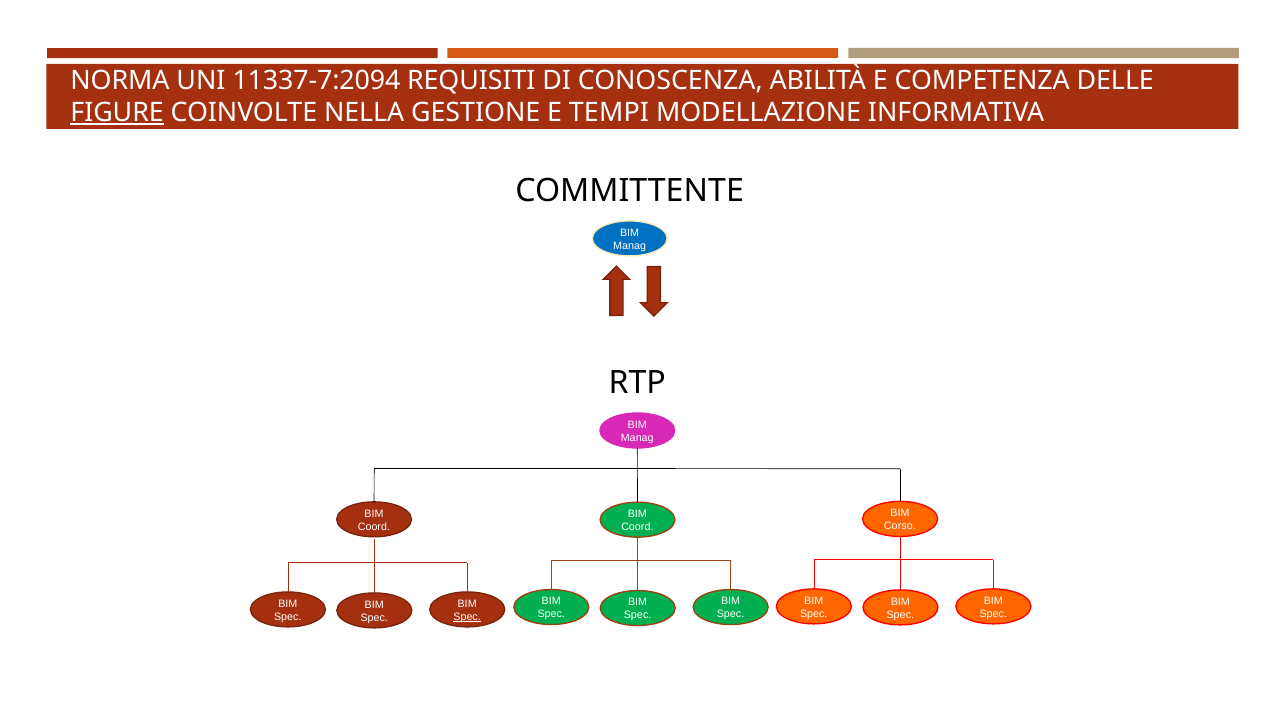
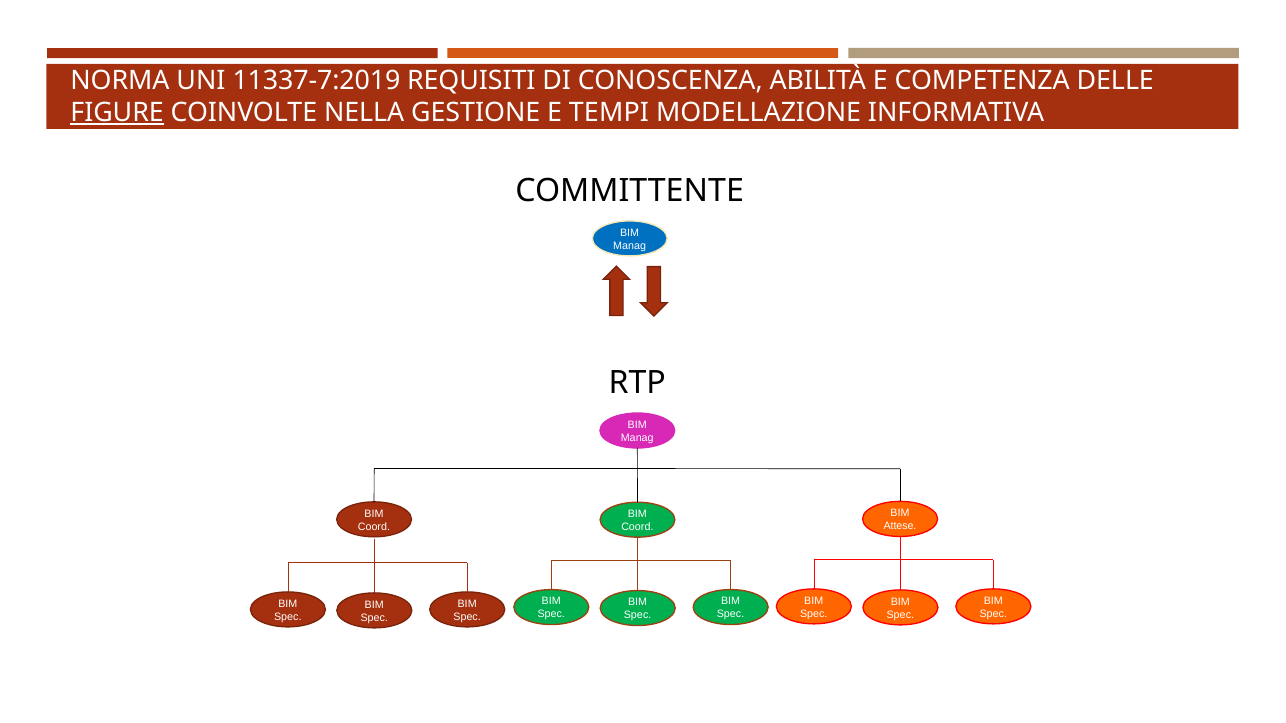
11337-7:2094: 11337-7:2094 -> 11337-7:2019 (316, 81)
Corso: Corso -> Attese (900, 526)
Spec underline: present -> none (467, 617)
